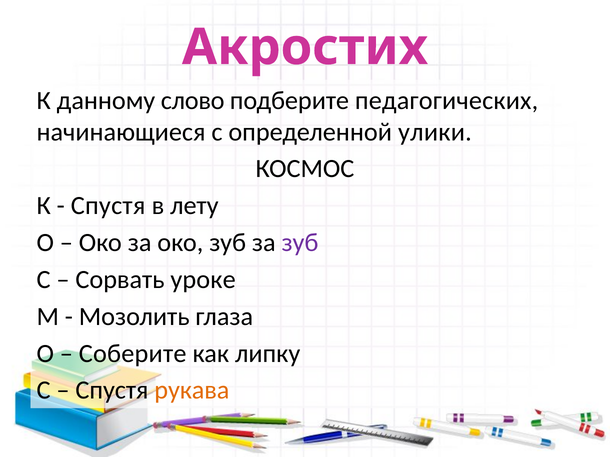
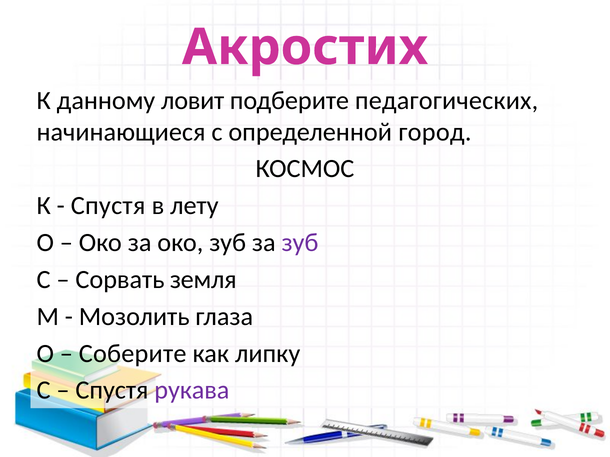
слово: слово -> ловит (193, 100)
улики: улики -> город (435, 132)
уроке: уроке -> земля (203, 280)
рукава colour: orange -> purple (192, 391)
